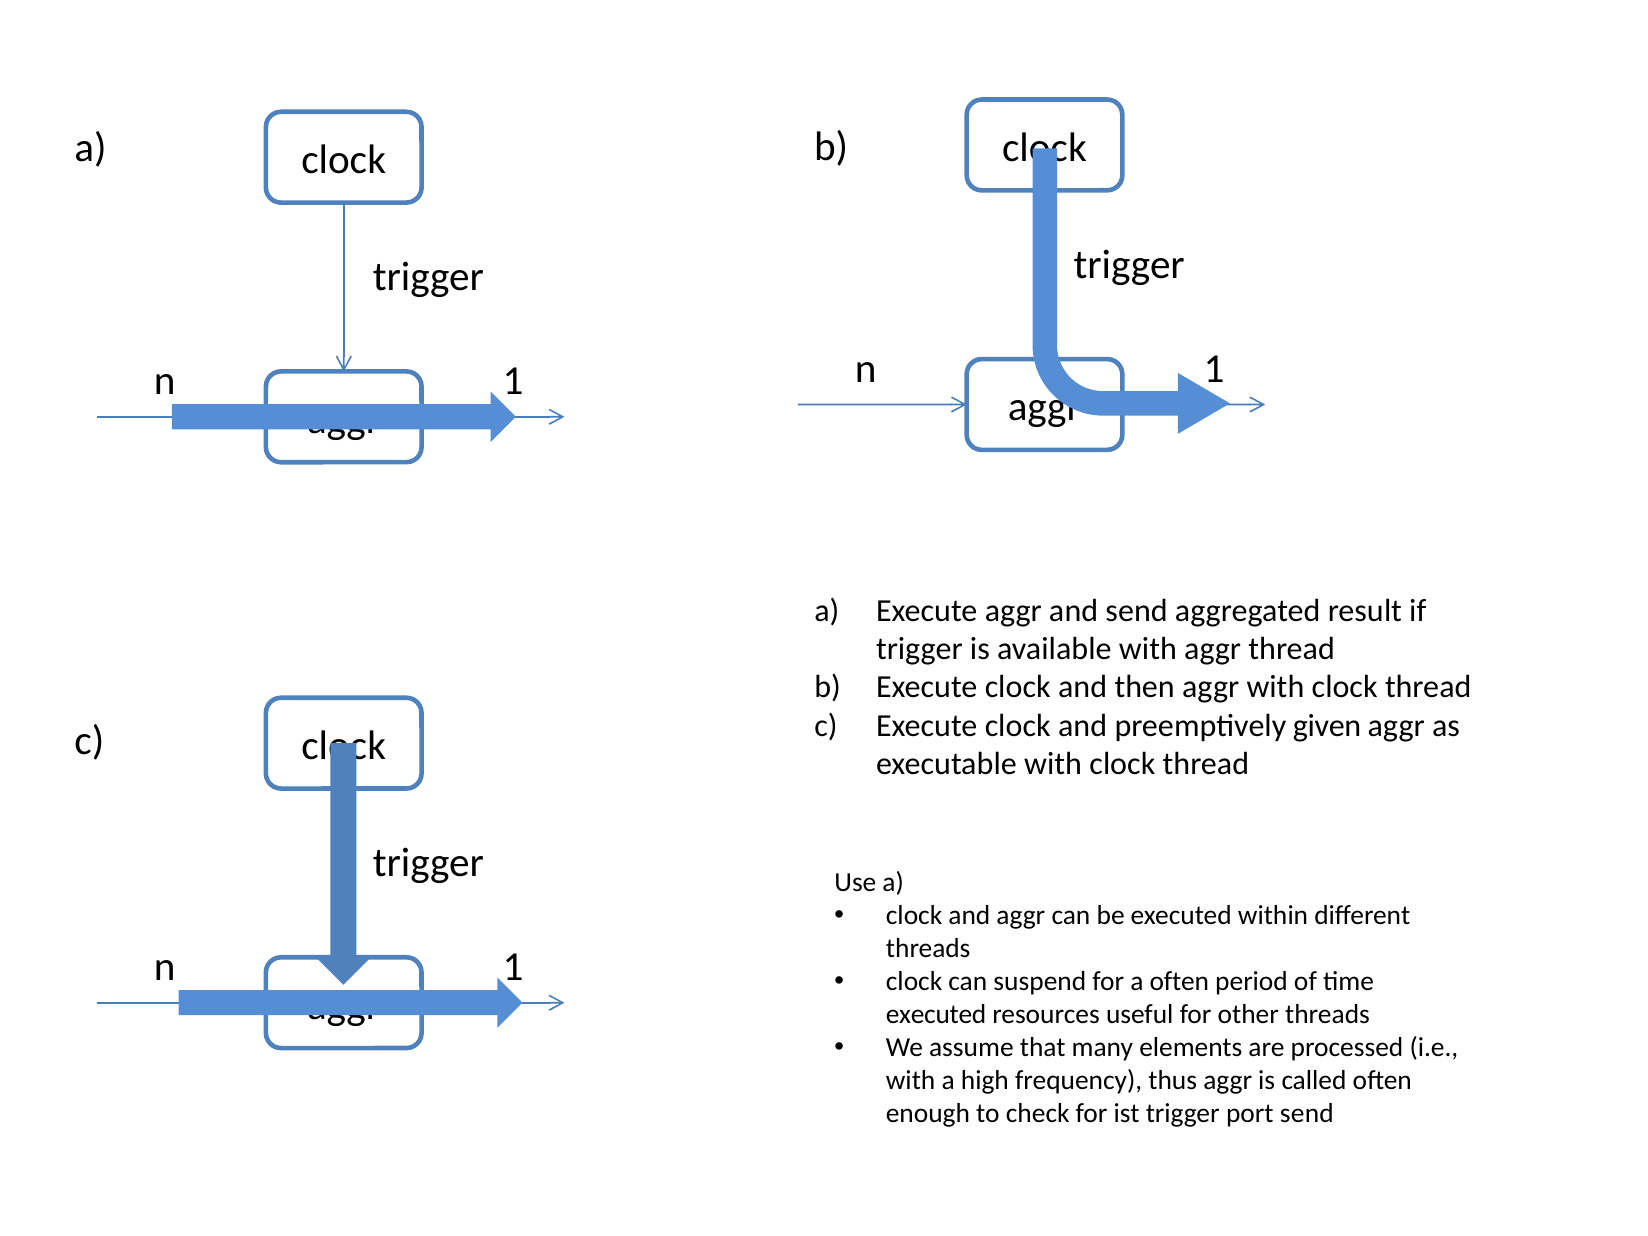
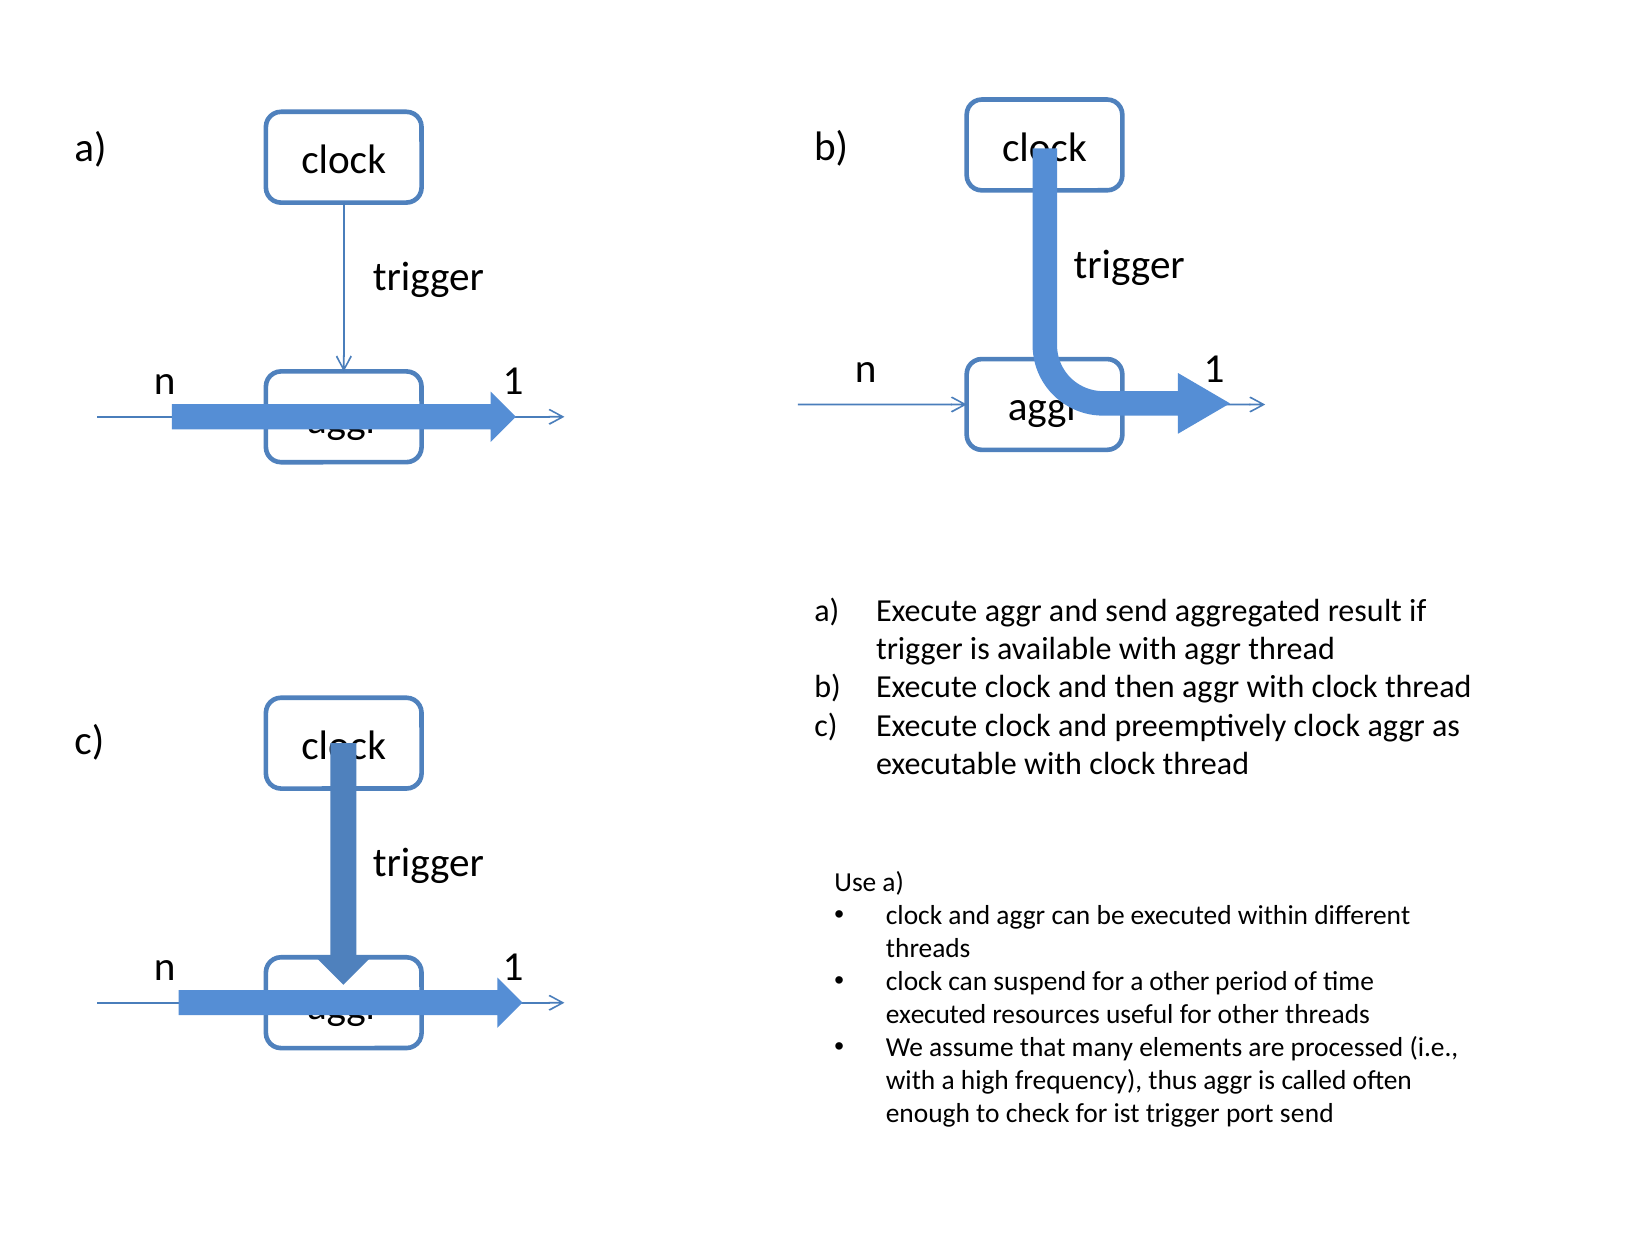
preemptively given: given -> clock (1327, 726)
a often: often -> other (1179, 982)
